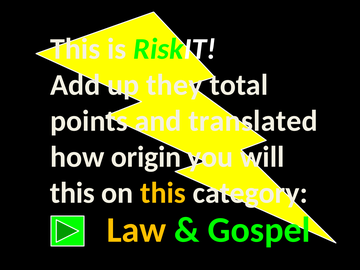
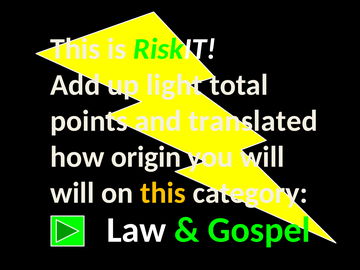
they: they -> light (174, 85)
this: this -> will (72, 193)
Law colour: yellow -> white (136, 230)
